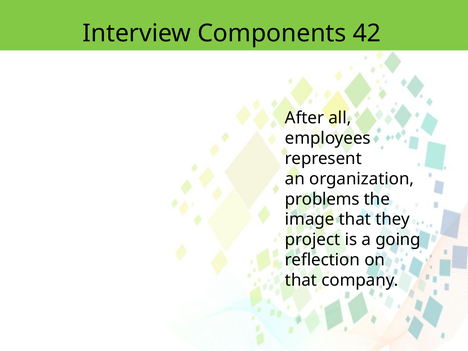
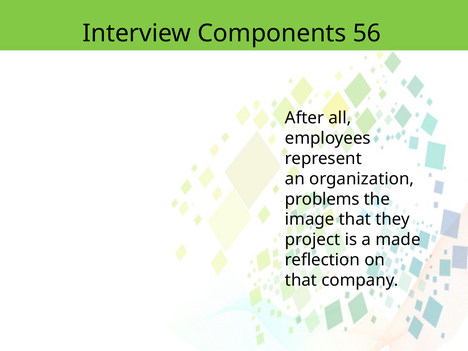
42: 42 -> 56 (367, 33)
going: going -> made (398, 240)
